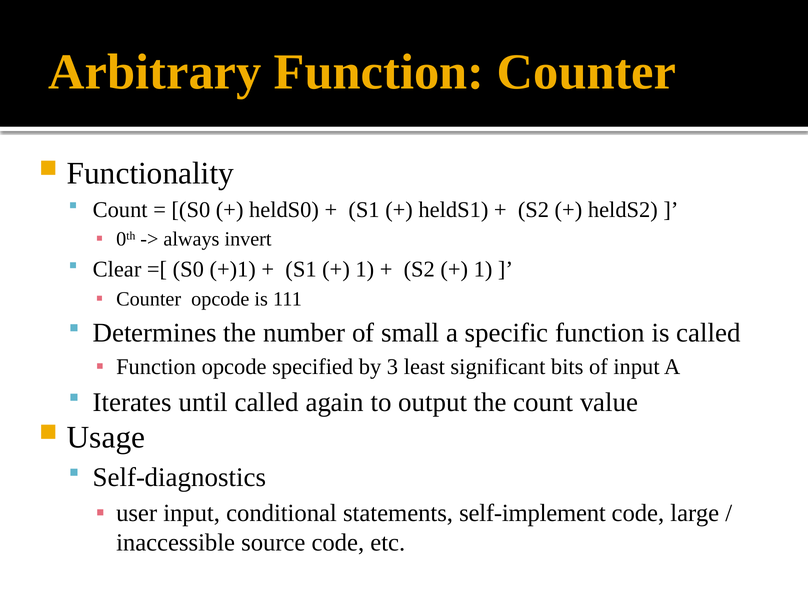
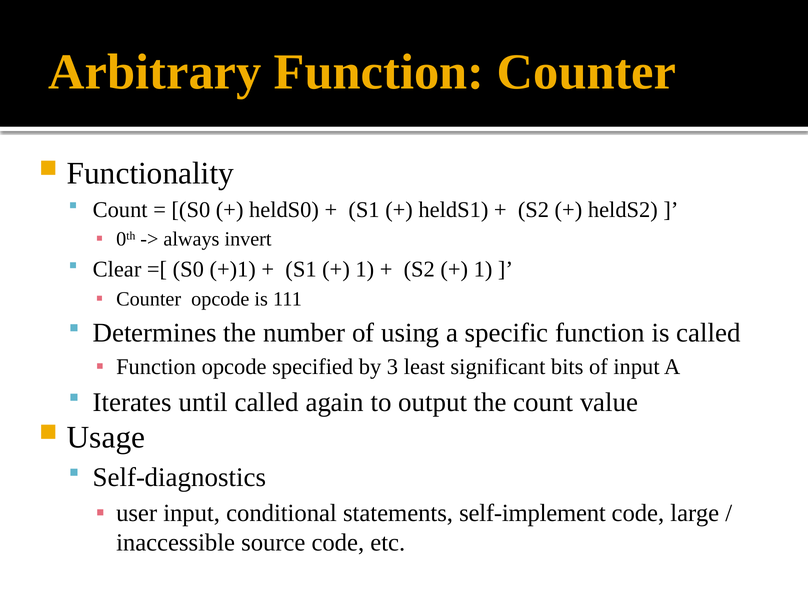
small: small -> using (410, 333)
